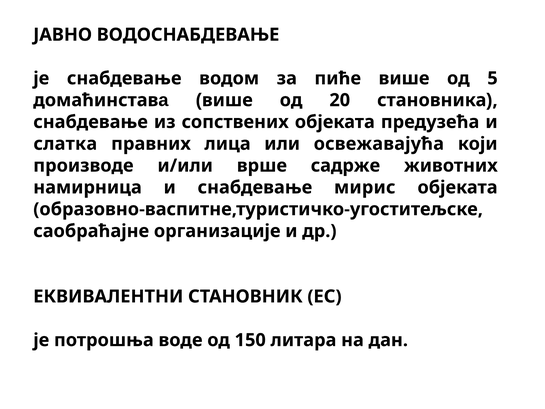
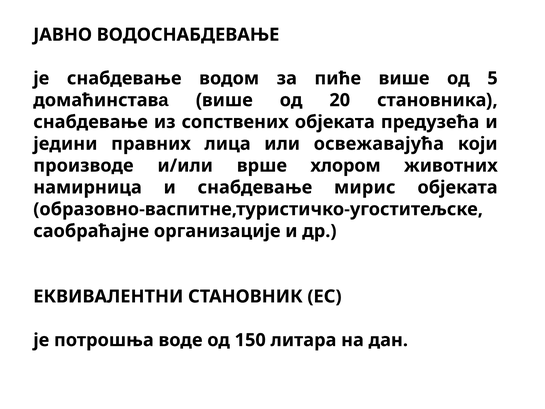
слатка: слатка -> једини (65, 144)
садржe: садржe -> хлором (346, 166)
